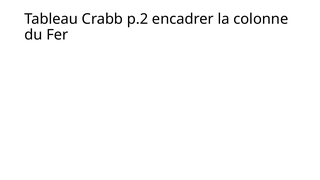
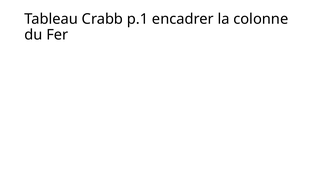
p.2: p.2 -> p.1 (138, 19)
